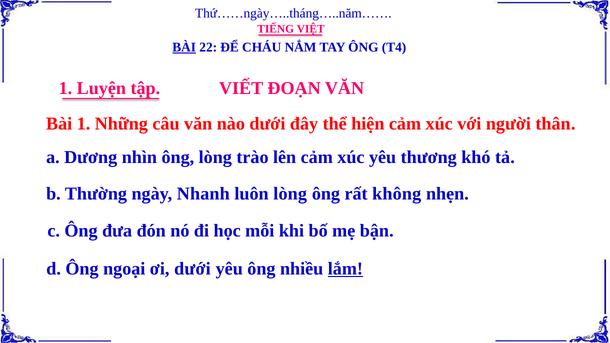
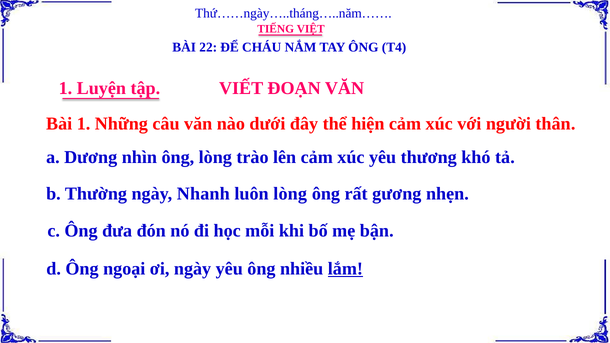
BÀI underline: present -> none (184, 47)
không: không -> gương (397, 194)
ơi dưới: dưới -> ngày (193, 268)
